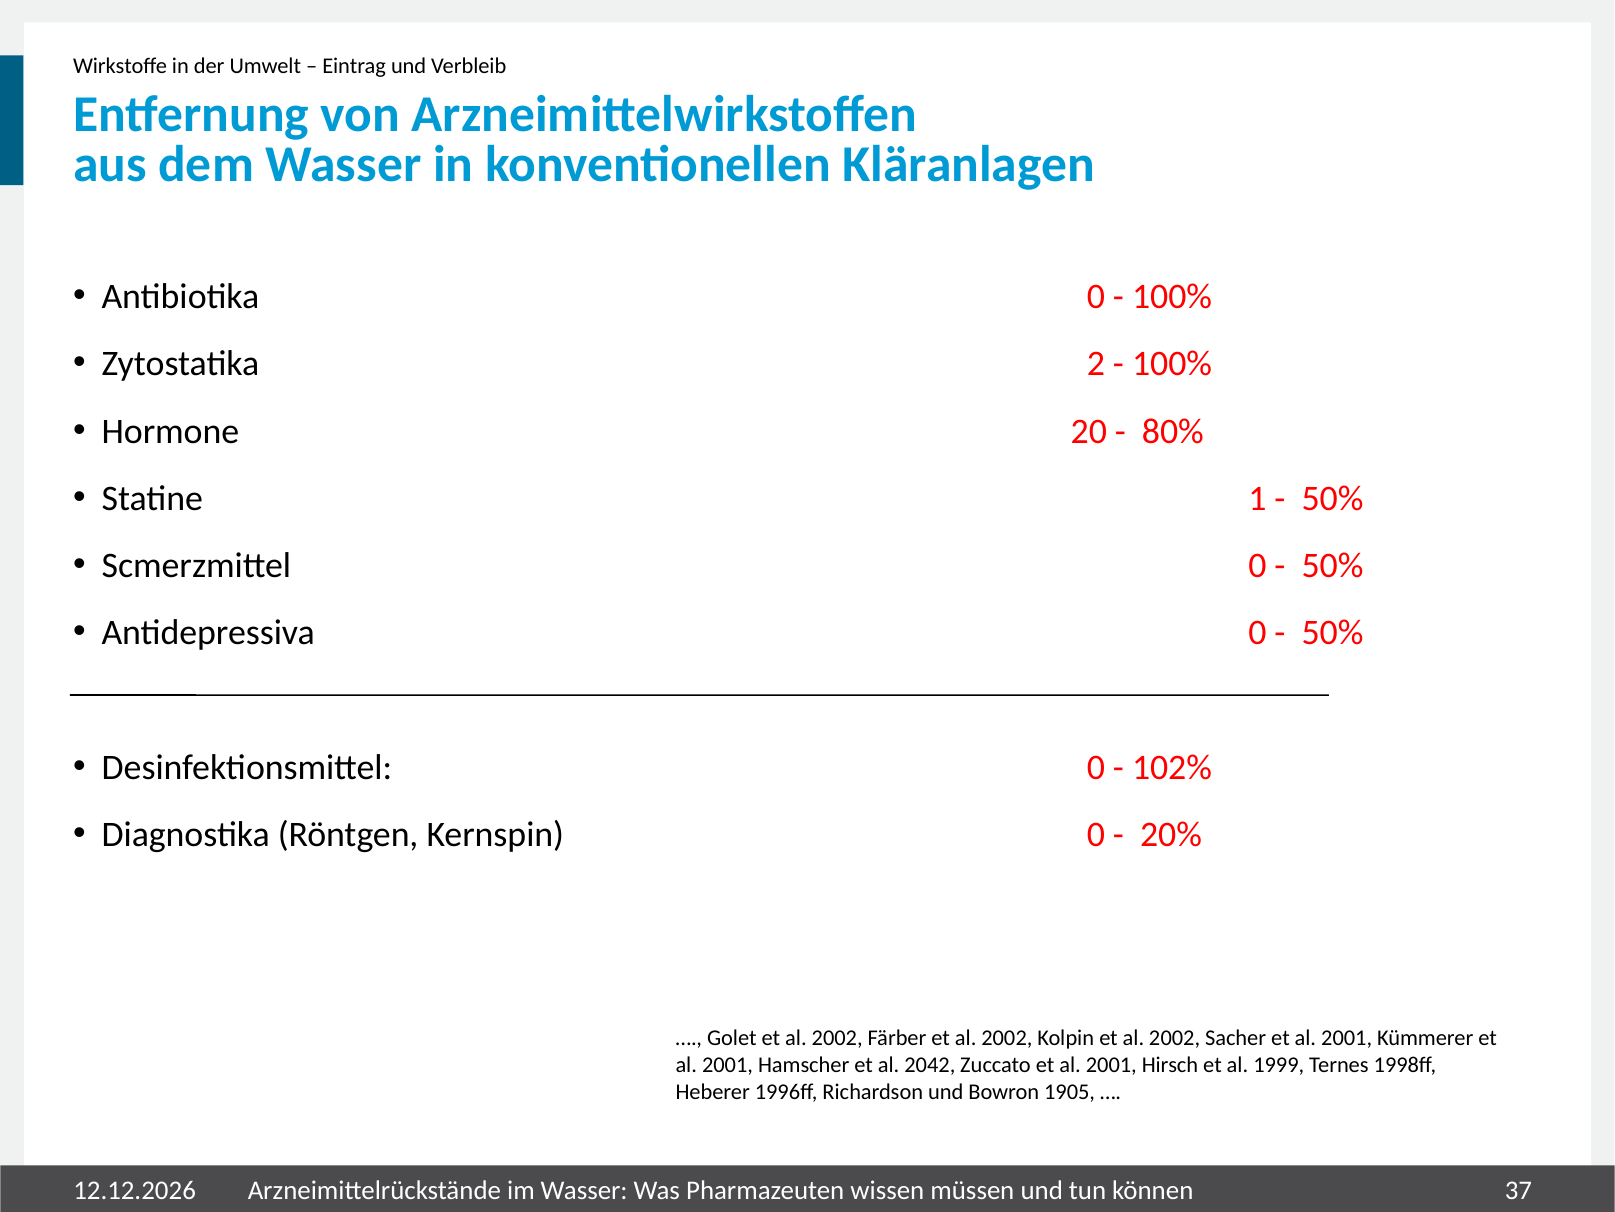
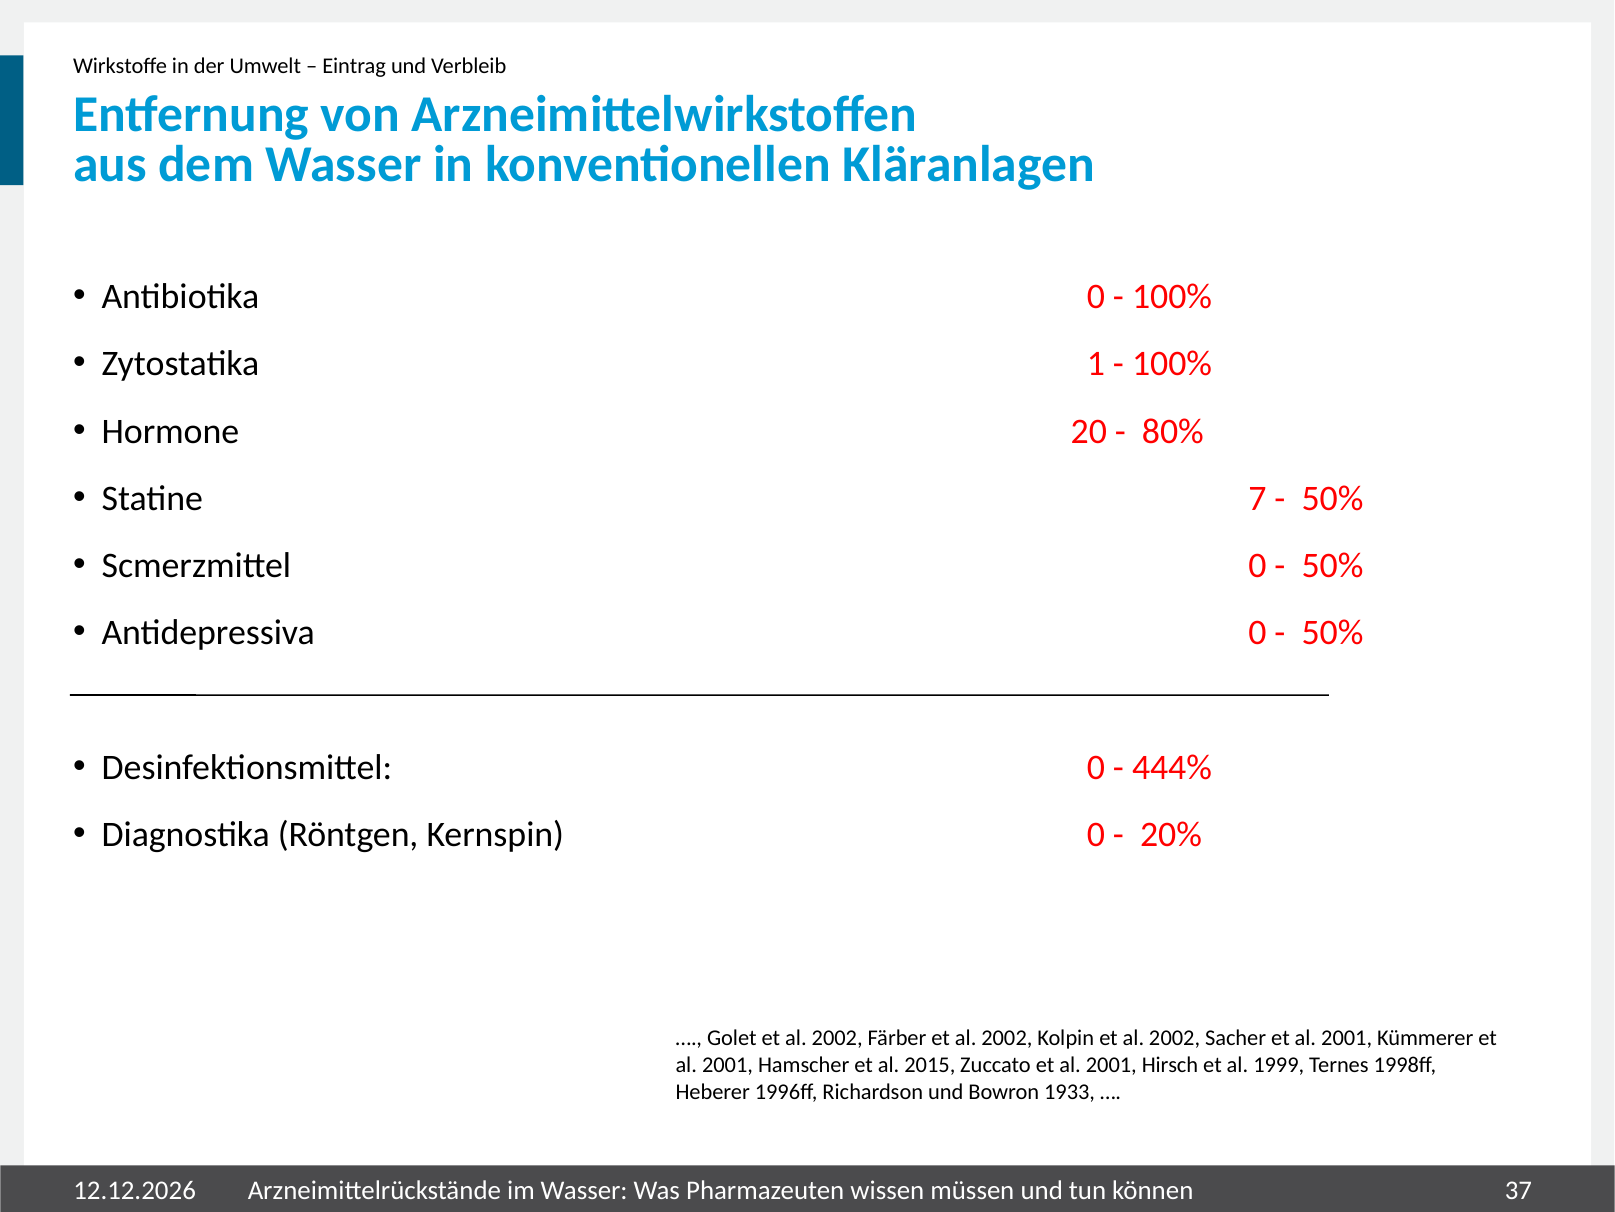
2: 2 -> 1 (1096, 364)
1: 1 -> 7 (1257, 498)
102%: 102% -> 444% (1172, 767)
2042: 2042 -> 2015 (930, 1065)
1905: 1905 -> 1933 (1070, 1092)
